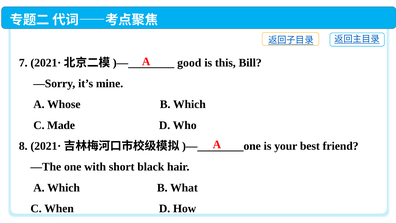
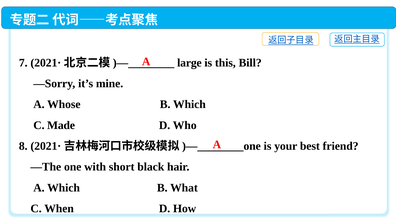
good: good -> large (189, 63)
